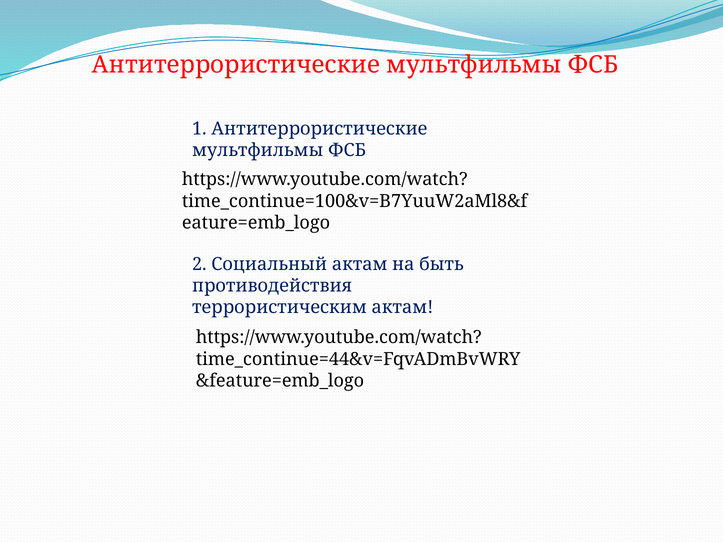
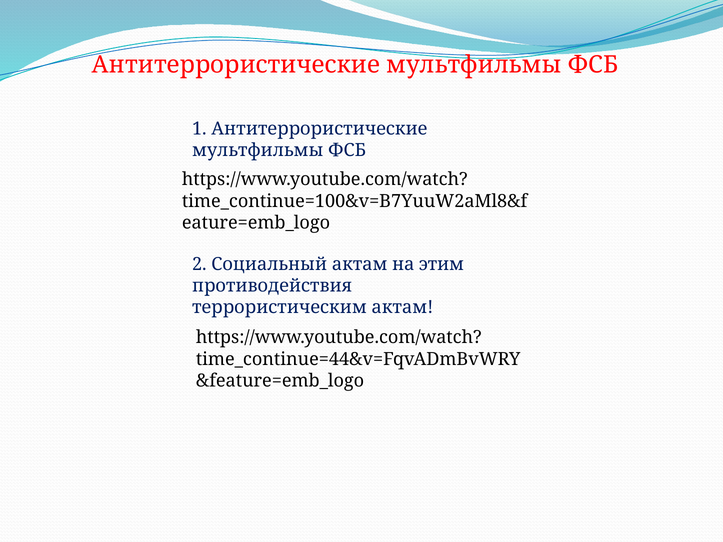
быть: быть -> этим (441, 264)
